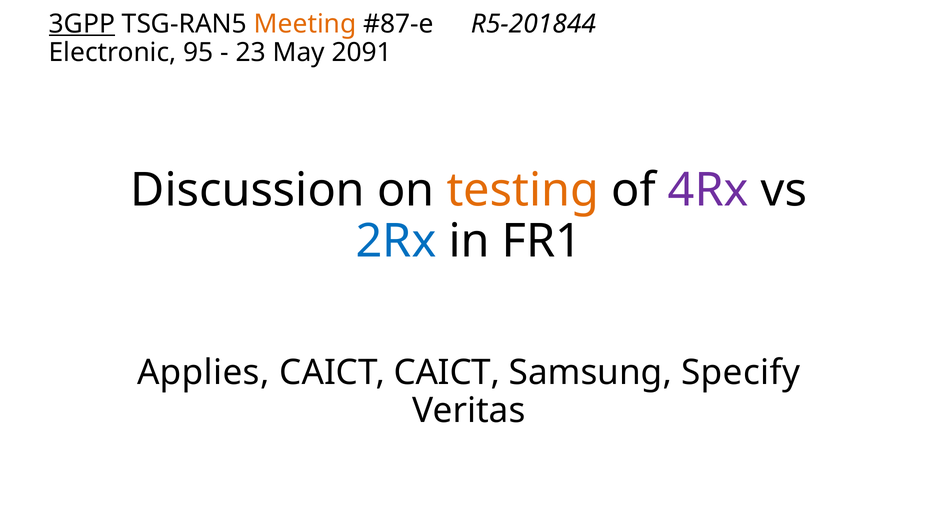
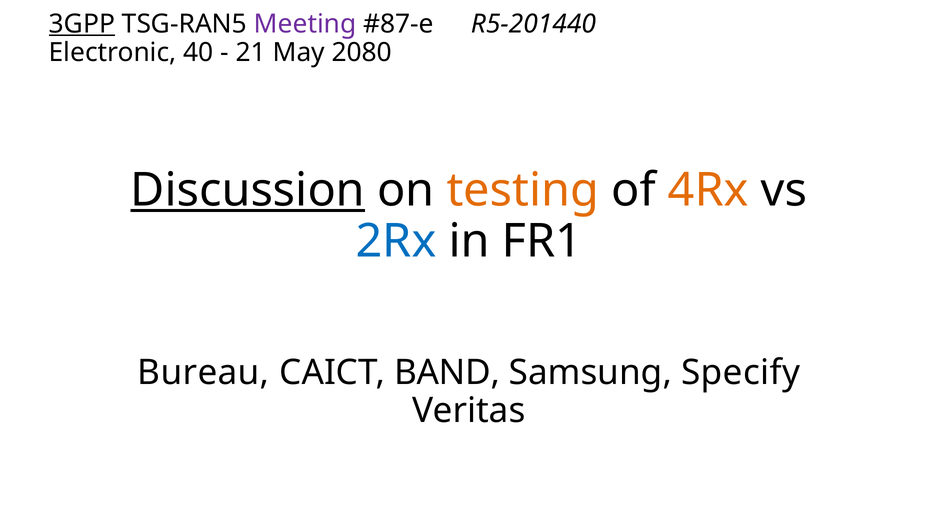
Meeting colour: orange -> purple (305, 24)
R5-201844: R5-201844 -> R5-201440 (533, 24)
95: 95 -> 40 (198, 52)
23: 23 -> 21 (251, 52)
2091: 2091 -> 2080 (362, 52)
Discussion underline: none -> present (248, 190)
4Rx colour: purple -> orange (708, 190)
Applies: Applies -> Bureau (203, 372)
CAICT CAICT: CAICT -> BAND (447, 372)
